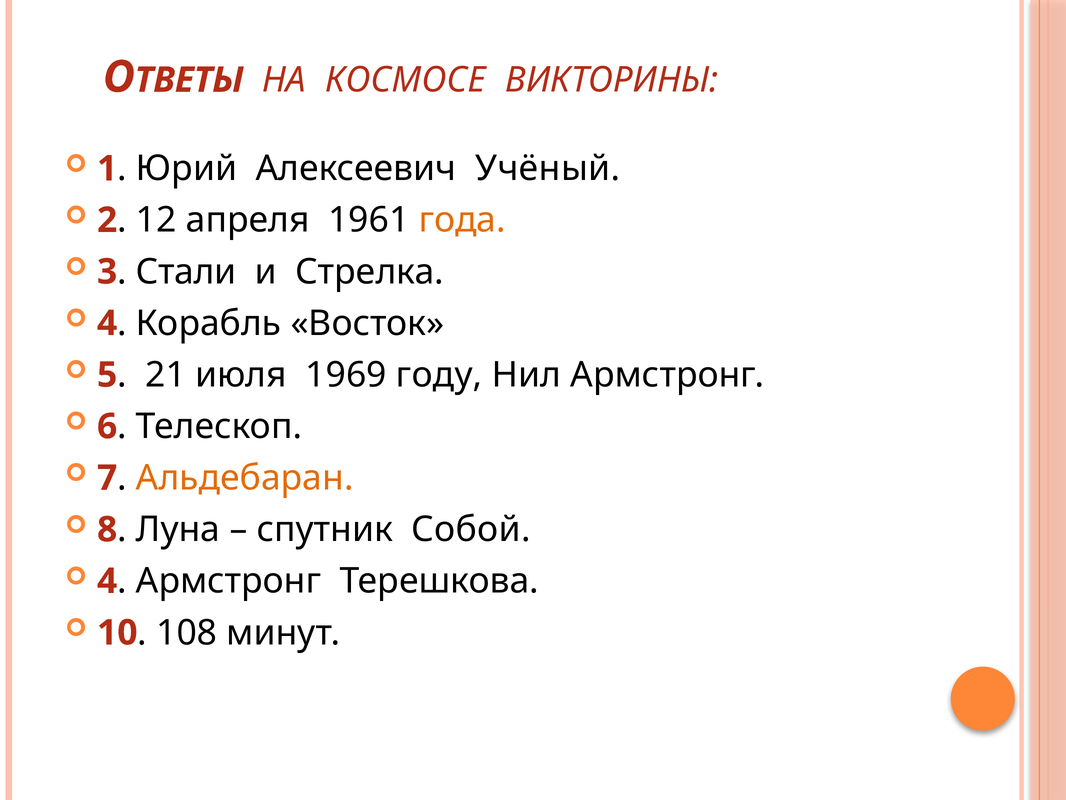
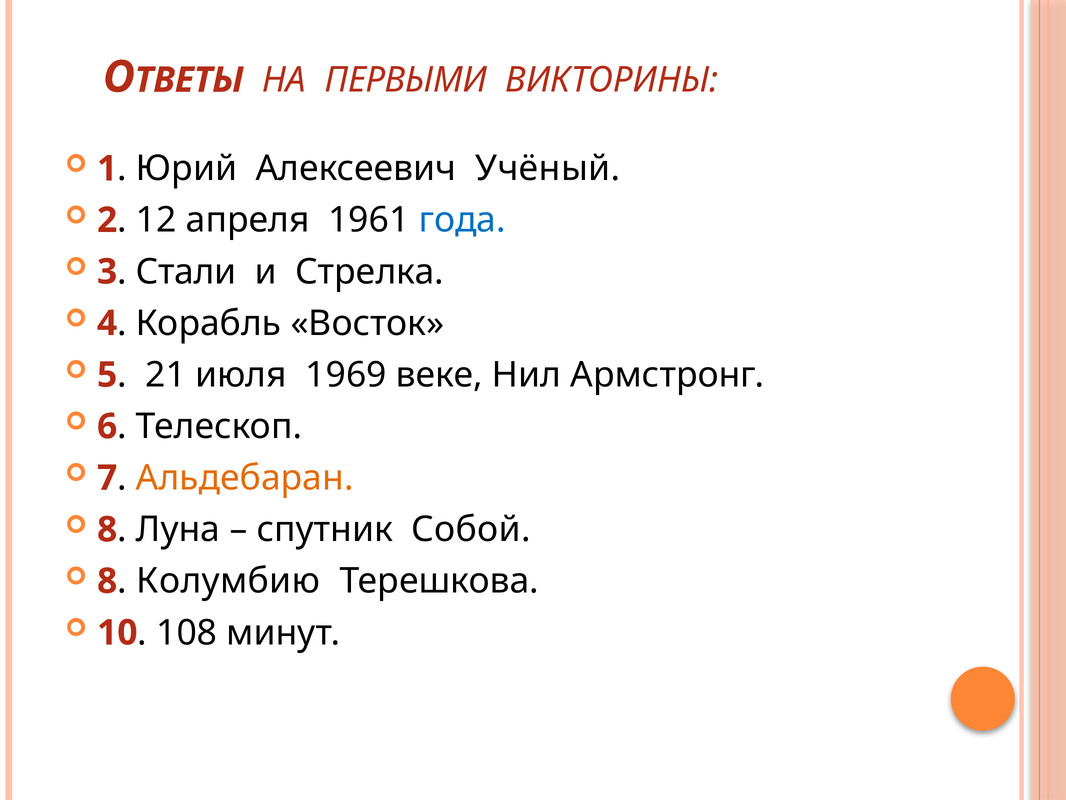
КОСМОСЕ: КОСМОСЕ -> ПЕРВЫМИ (406, 80)
года colour: orange -> blue (462, 220)
году: году -> веке (439, 375)
4: 4 -> 8 (107, 581)
Армстронг: Армстронг -> Колумбию (228, 581)
